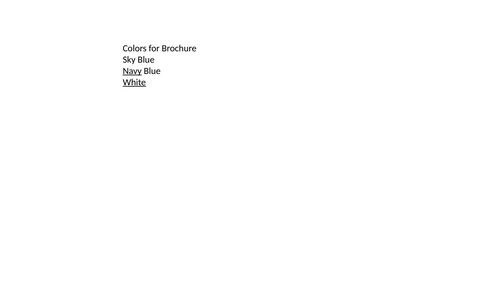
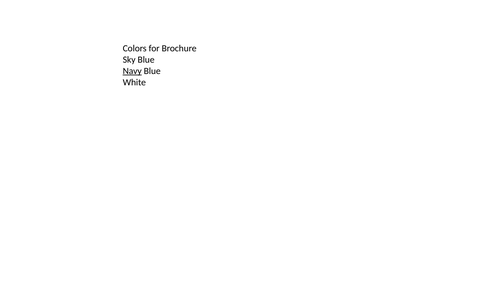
White underline: present -> none (134, 82)
